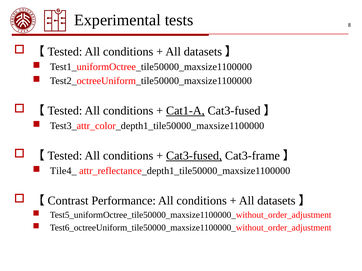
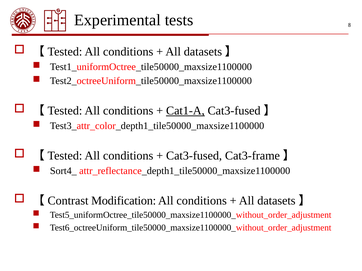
Cat3-fused underline: present -> none (194, 156)
Tile4_: Tile4_ -> Sort4_ (63, 171)
Performance: Performance -> Modification (124, 201)
